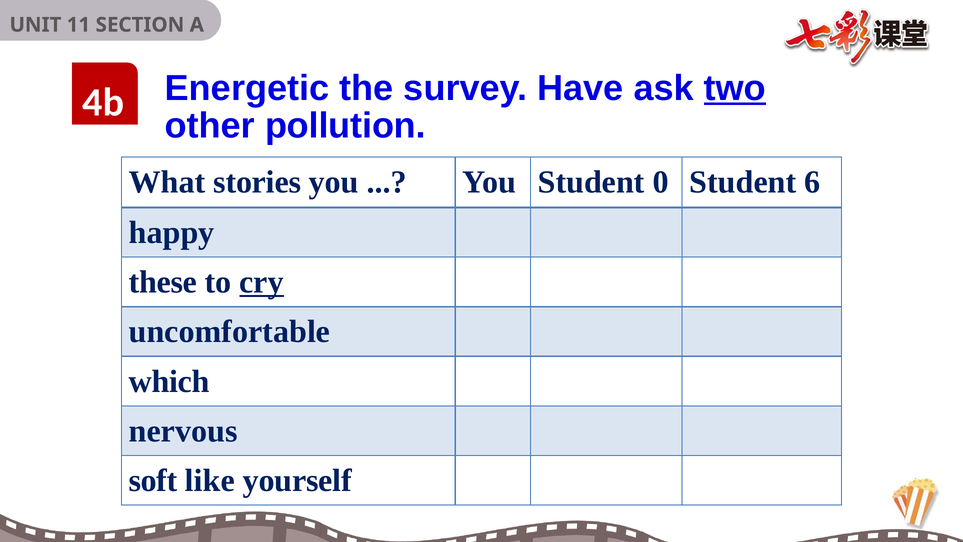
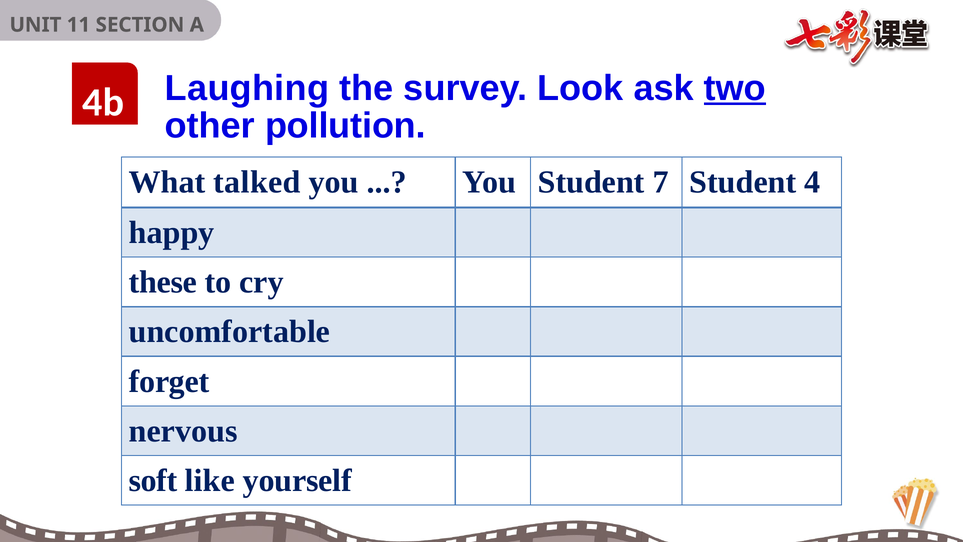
Energetic: Energetic -> Laughing (247, 88)
Have: Have -> Look (580, 88)
stories: stories -> talked (257, 182)
0: 0 -> 7 (661, 182)
6: 6 -> 4 (812, 182)
cry underline: present -> none (262, 282)
which: which -> forget (169, 381)
